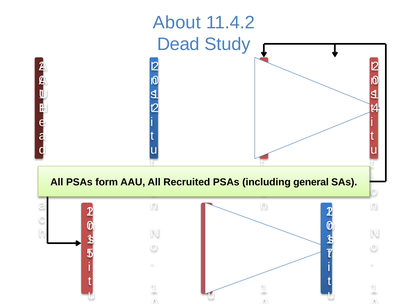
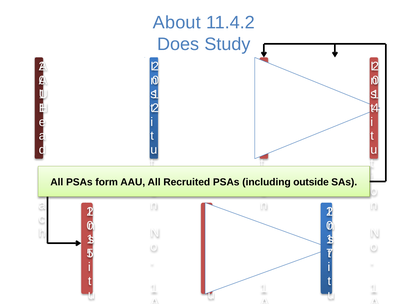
Dead: Dead -> Does (178, 44)
general: general -> outside (311, 182)
